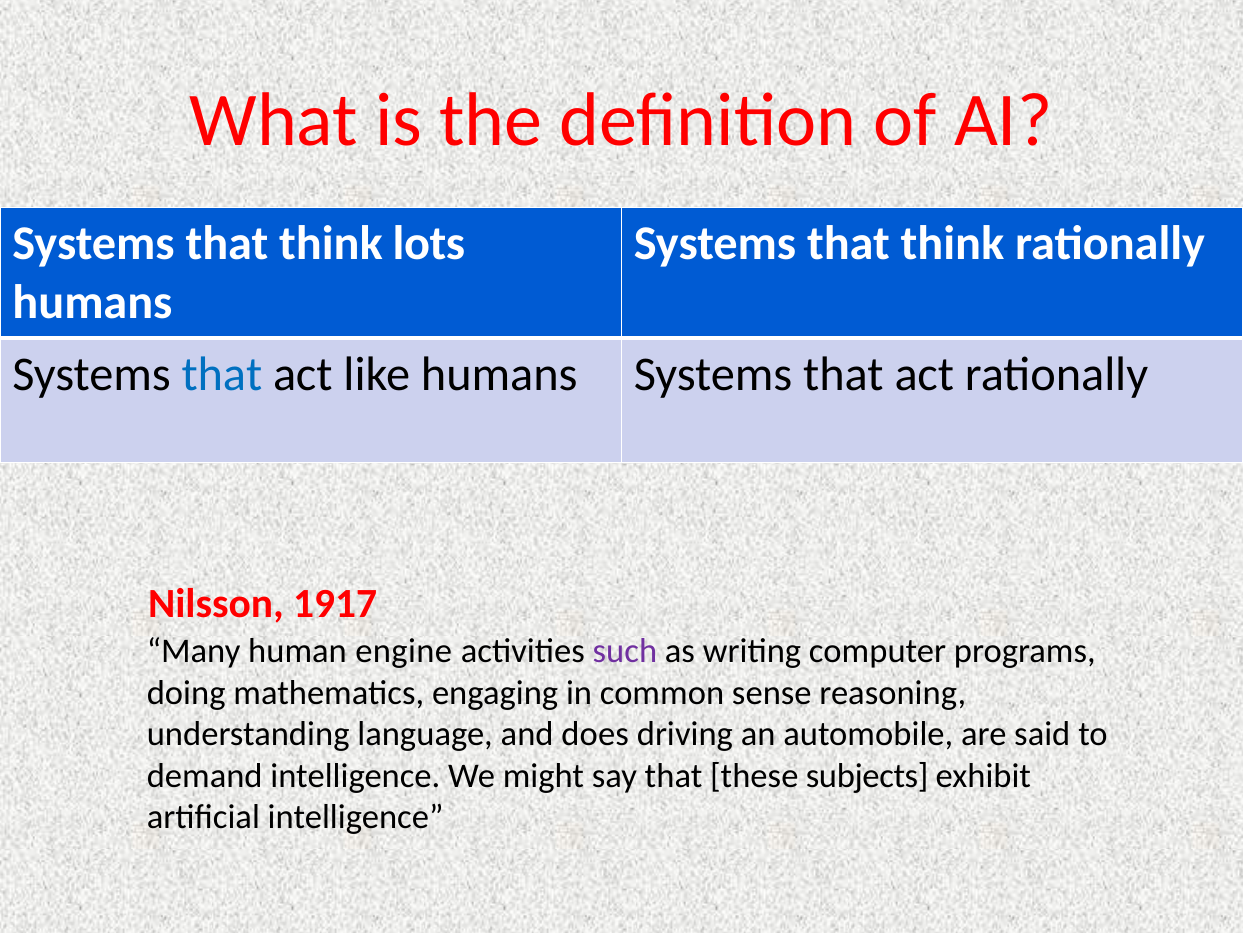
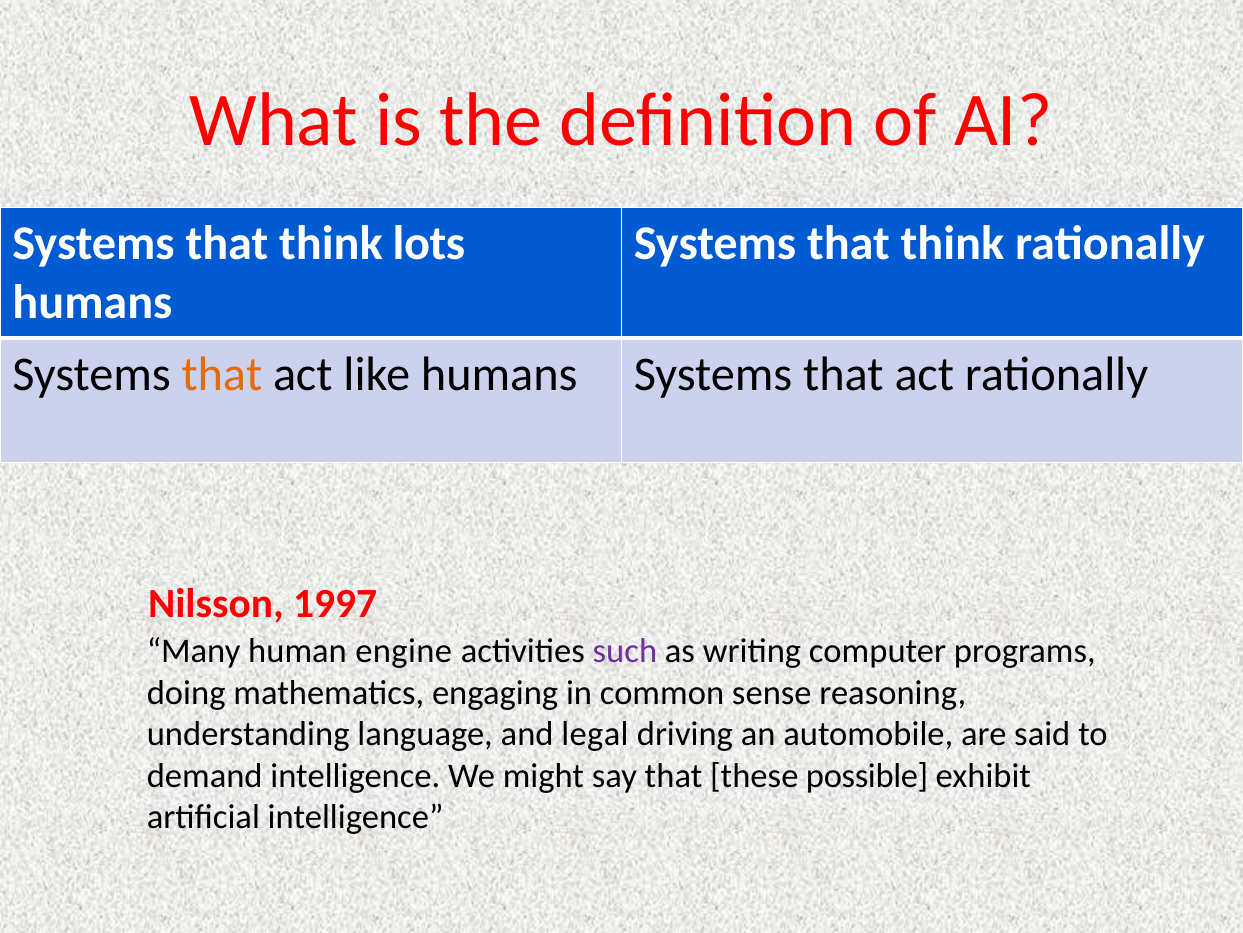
that colour: blue -> orange (222, 374)
1917: 1917 -> 1997 (335, 604)
does: does -> legal (595, 734)
subjects: subjects -> possible (867, 775)
